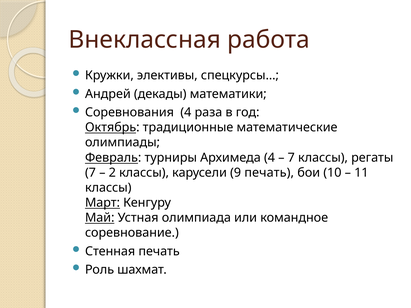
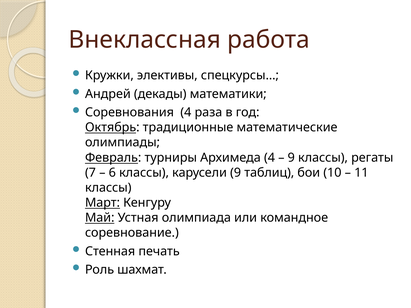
7: 7 -> 9 (291, 158)
2: 2 -> 6 (112, 173)
9 печать: печать -> таблиц (269, 173)
